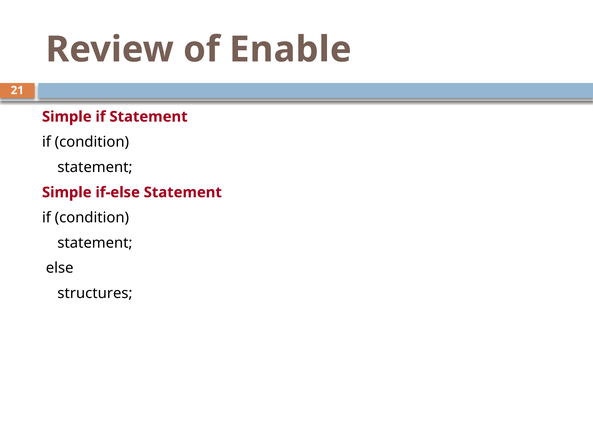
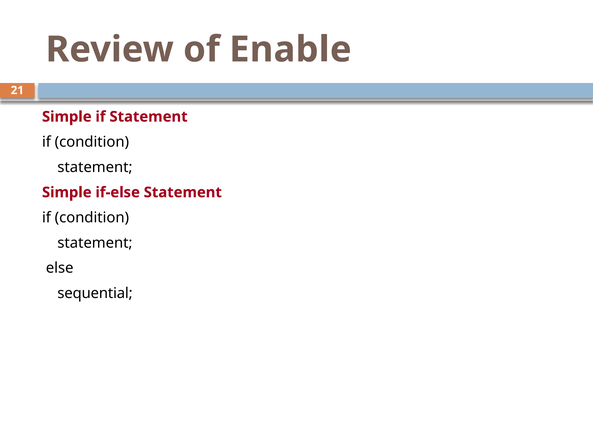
structures: structures -> sequential (95, 293)
